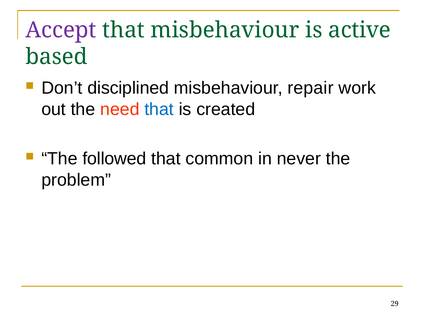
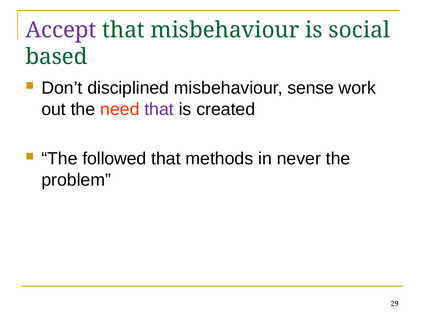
active: active -> social (359, 30)
repair: repair -> sense (311, 88)
that colour: blue -> purple (159, 109)
common: common -> methods (219, 159)
